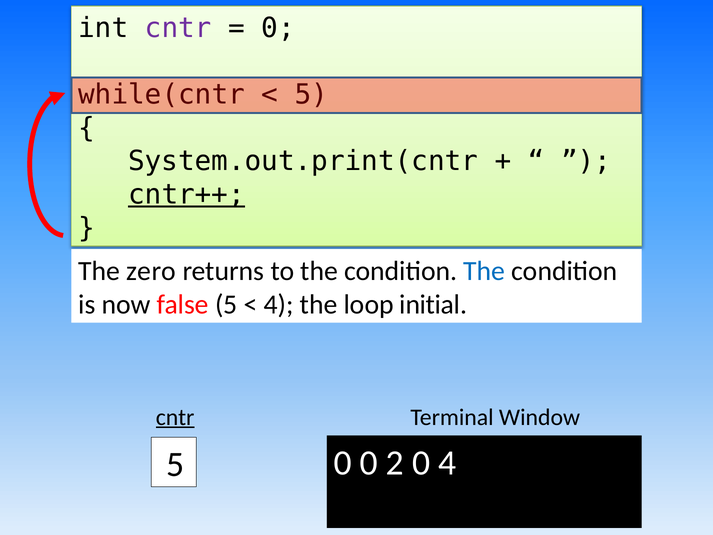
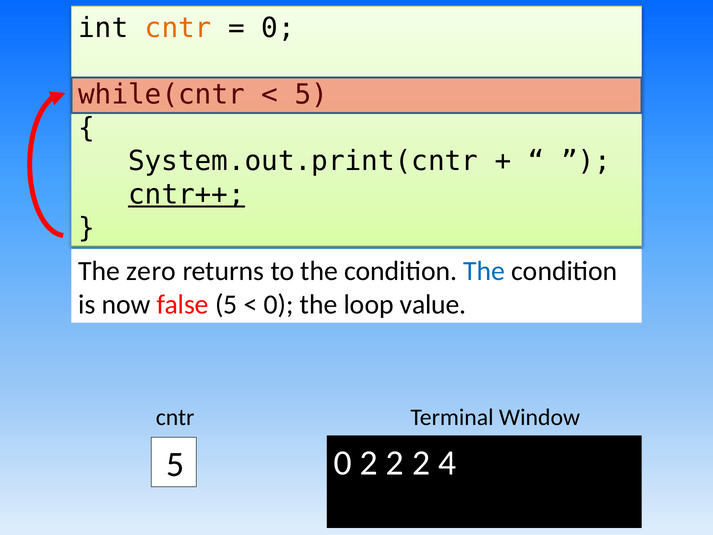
cntr colour: purple -> orange (178, 28)
4: 4 -> 0 (279, 304)
initial: initial -> value (433, 304)
cntr underline: present -> none (175, 417)
0 0: 0 -> 2 (369, 463)
0: 0 -> 2 (421, 463)
